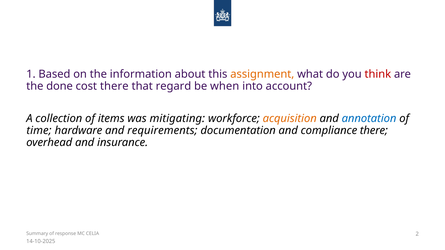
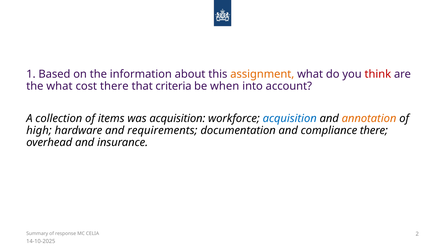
the done: done -> what (59, 86)
regard: regard -> criteria (174, 86)
was mitigating: mitigating -> acquisition (177, 119)
acquisition colour: orange -> blue (290, 119)
annotation colour: blue -> orange (369, 119)
time: time -> high (39, 131)
